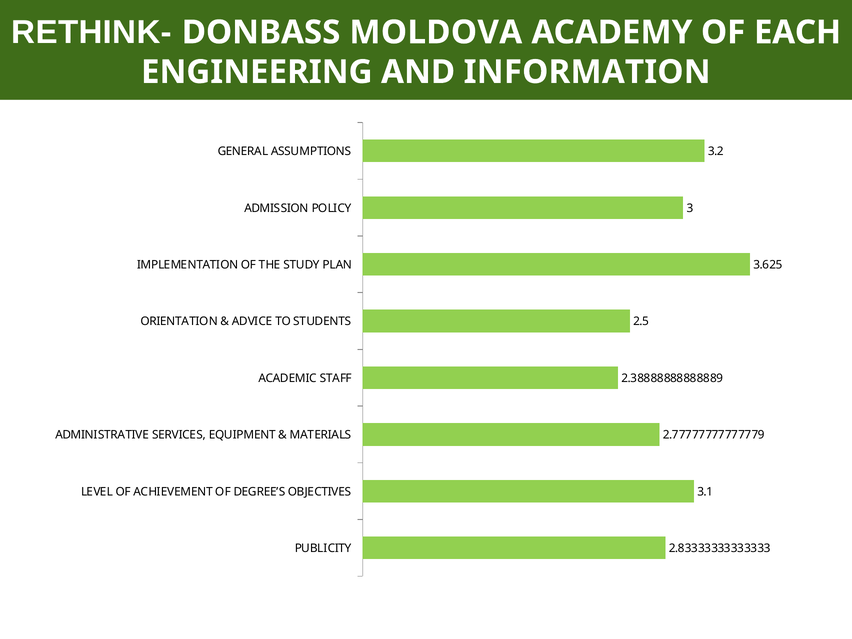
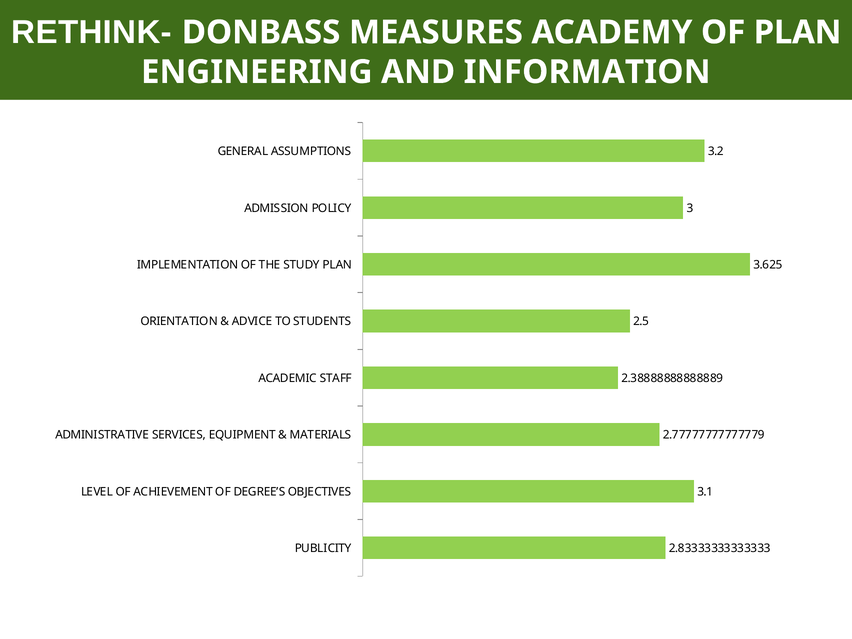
MOLDOVA: MOLDOVA -> MEASURES (436, 32)
OF EACH: EACH -> PLAN (798, 32)
